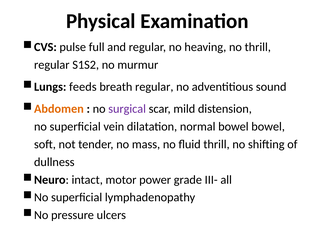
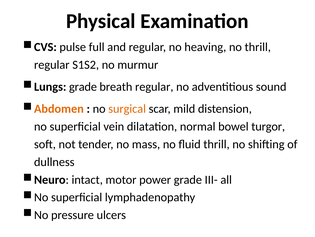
Lungs feeds: feeds -> grade (83, 87)
surgical colour: purple -> orange (127, 109)
bowel bowel: bowel -> turgor (268, 126)
